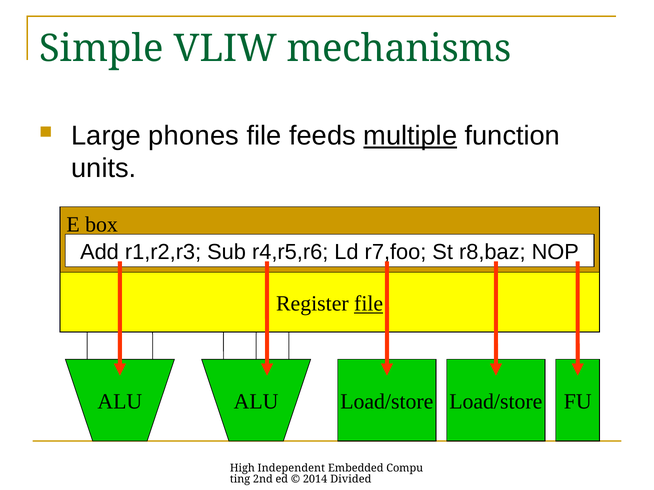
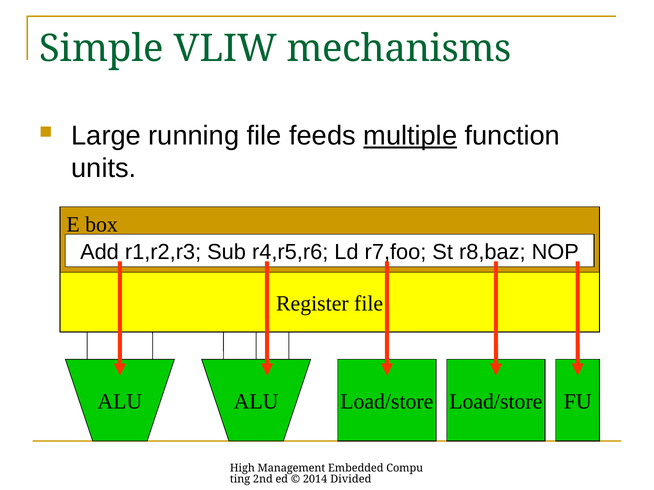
phones: phones -> running (194, 136)
file underline: present -> none (369, 304)
Independent: Independent -> Management (291, 469)
